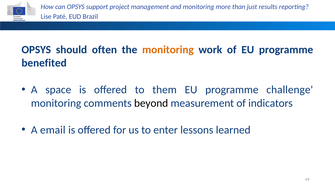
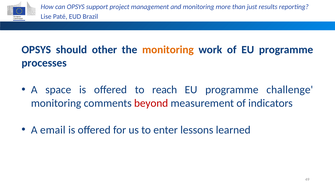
often: often -> other (104, 50)
benefited: benefited -> processes (44, 63)
them: them -> reach (165, 90)
beyond colour: black -> red (151, 103)
